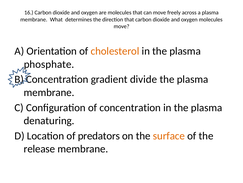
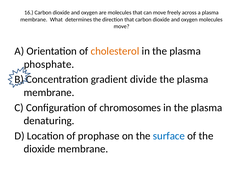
of concentration: concentration -> chromosomes (130, 107)
predators: predators -> prophase (99, 135)
surface colour: orange -> blue (169, 135)
release: release -> dioxide (39, 148)
